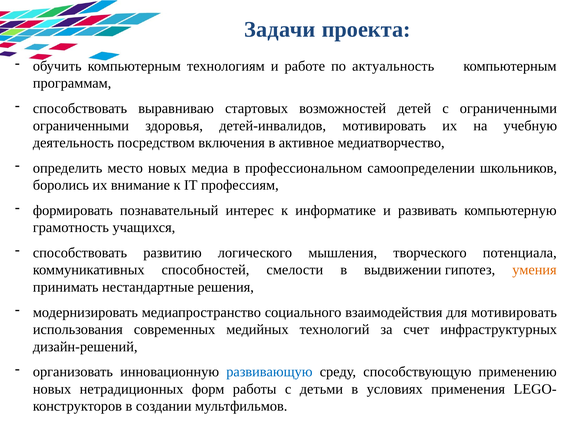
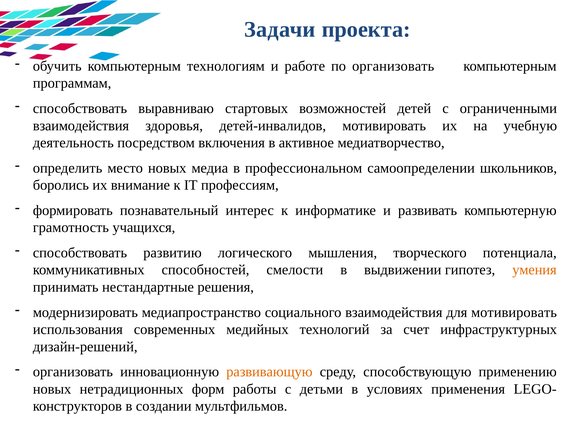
по актуальность: актуальность -> организовать (393, 66)
ограниченными: ограниченными -> взаимодействия (81, 126)
развивающую colour: blue -> orange (269, 372)
